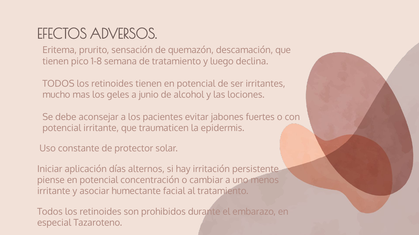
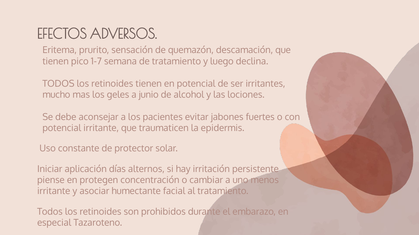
1-8: 1-8 -> 1-7 (96, 62)
piense en potencial: potencial -> protegen (99, 181)
